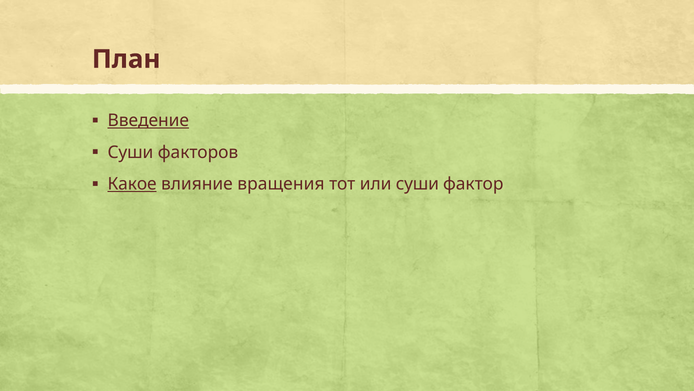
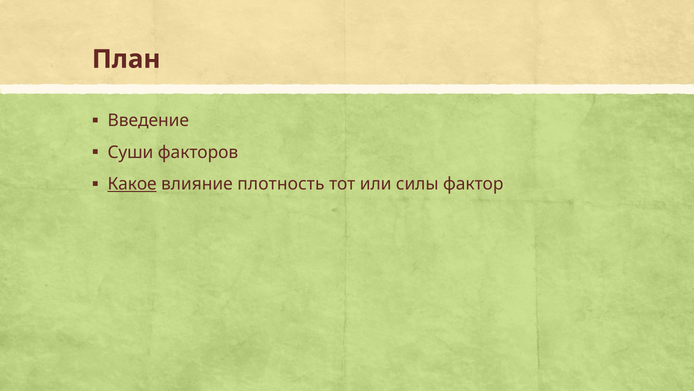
Введение underline: present -> none (148, 120)
вращения: вращения -> плотность (281, 184)
или суши: суши -> силы (417, 184)
